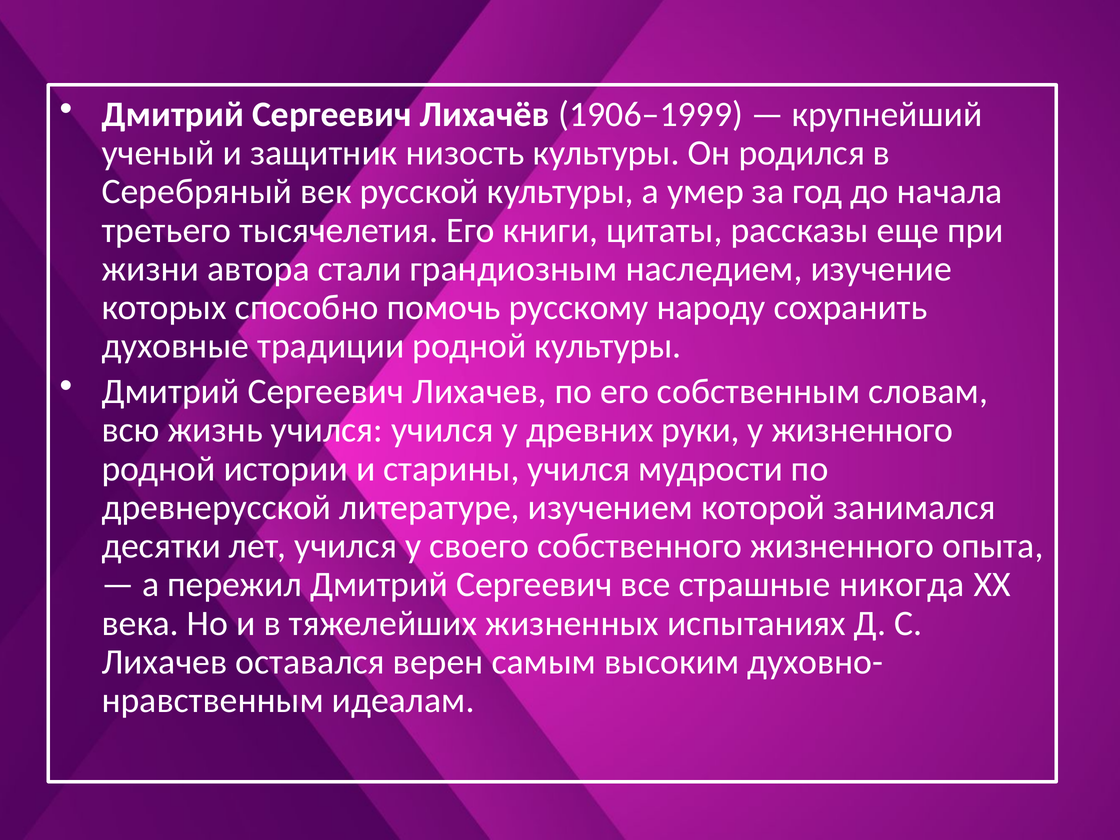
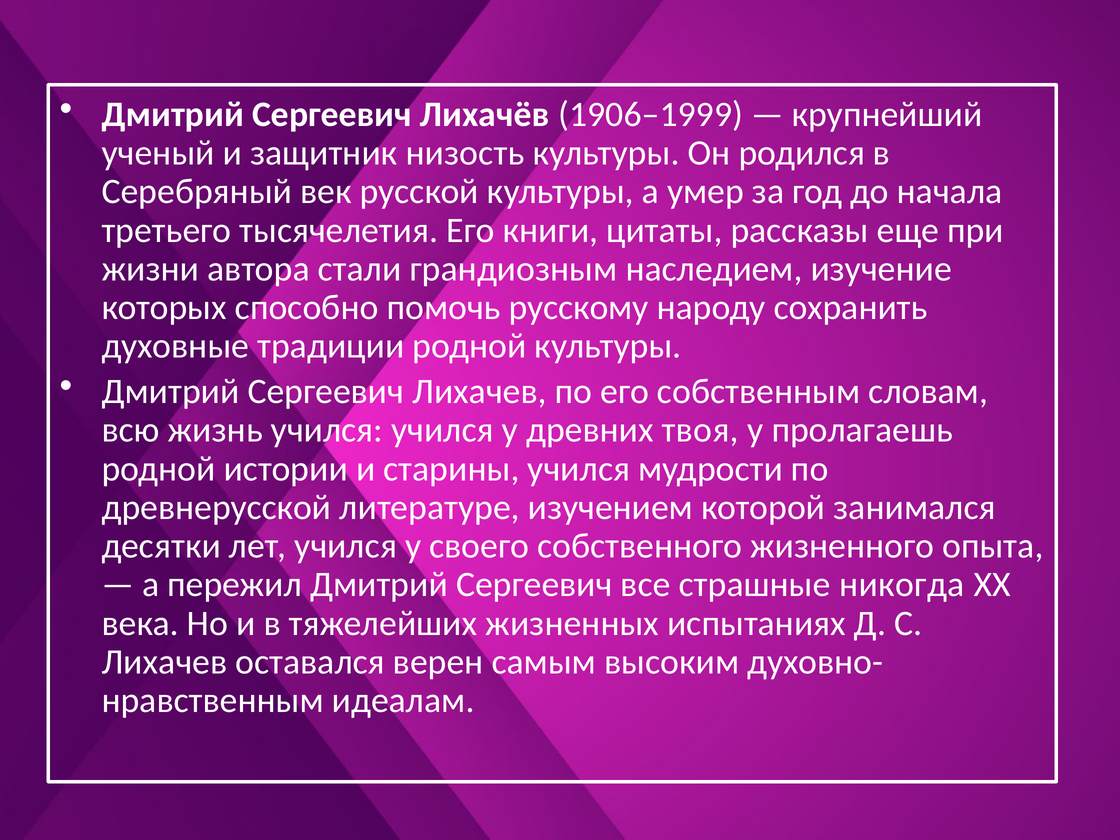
руки: руки -> твоя (700, 430)
у жизненного: жизненного -> пролагаешь (862, 430)
